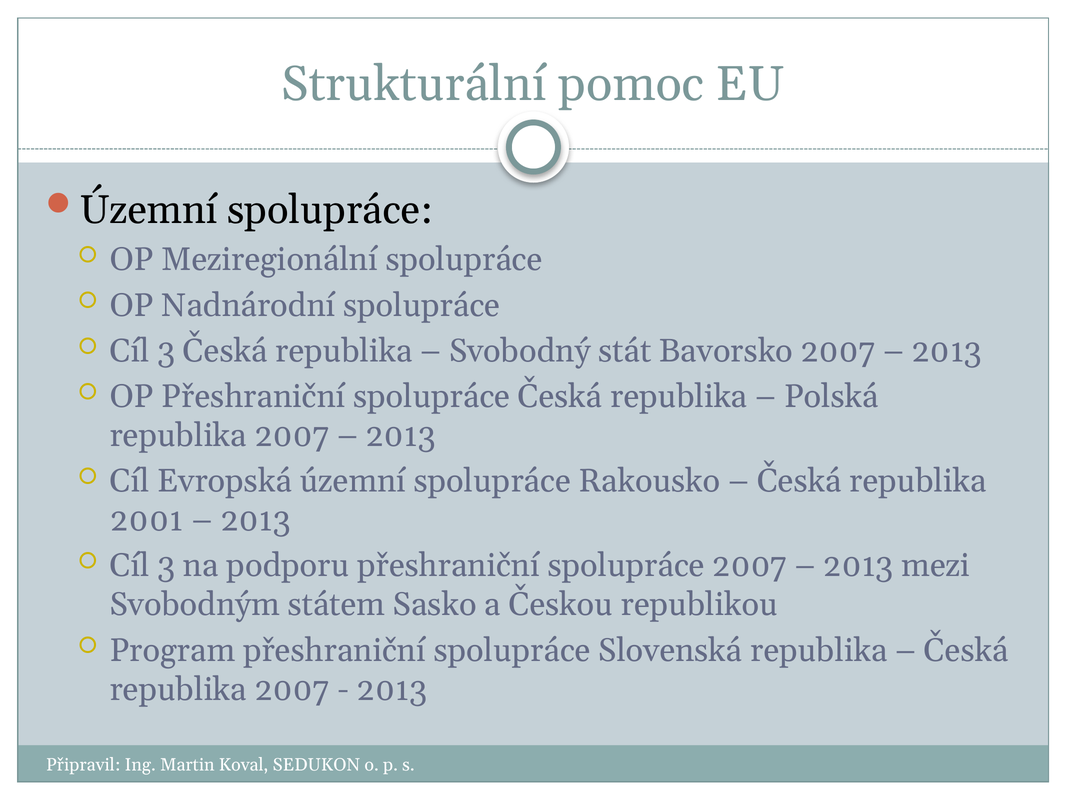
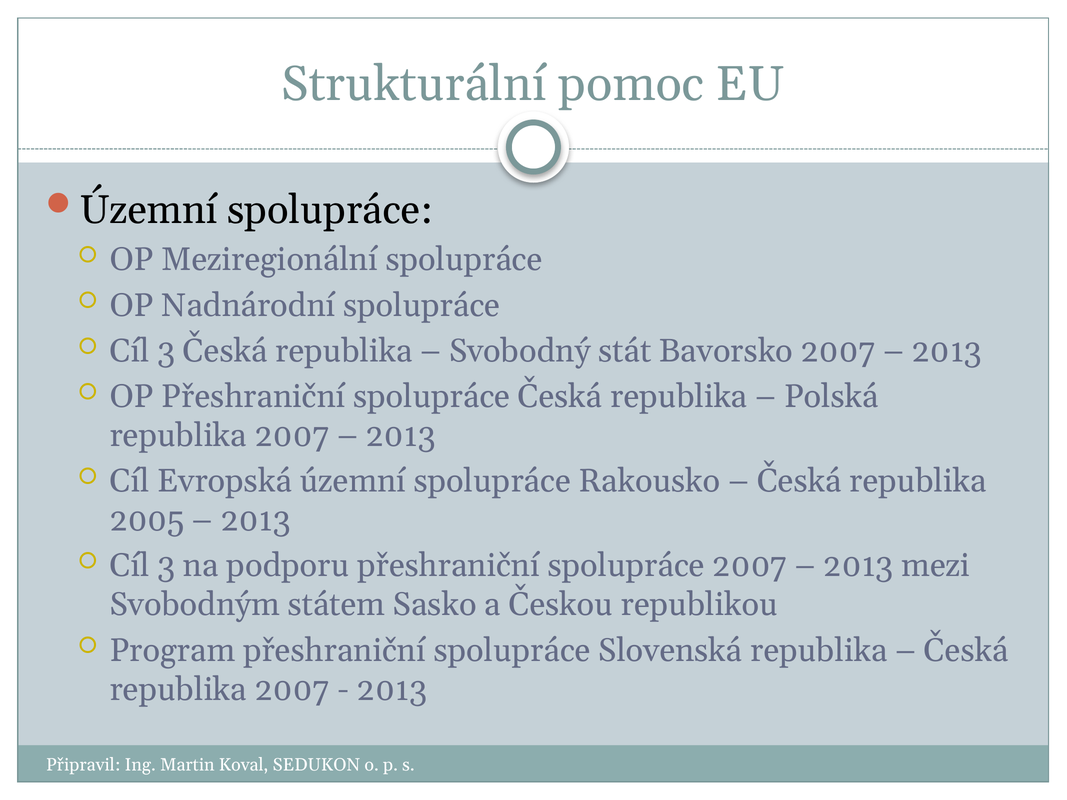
2001: 2001 -> 2005 (147, 520)
